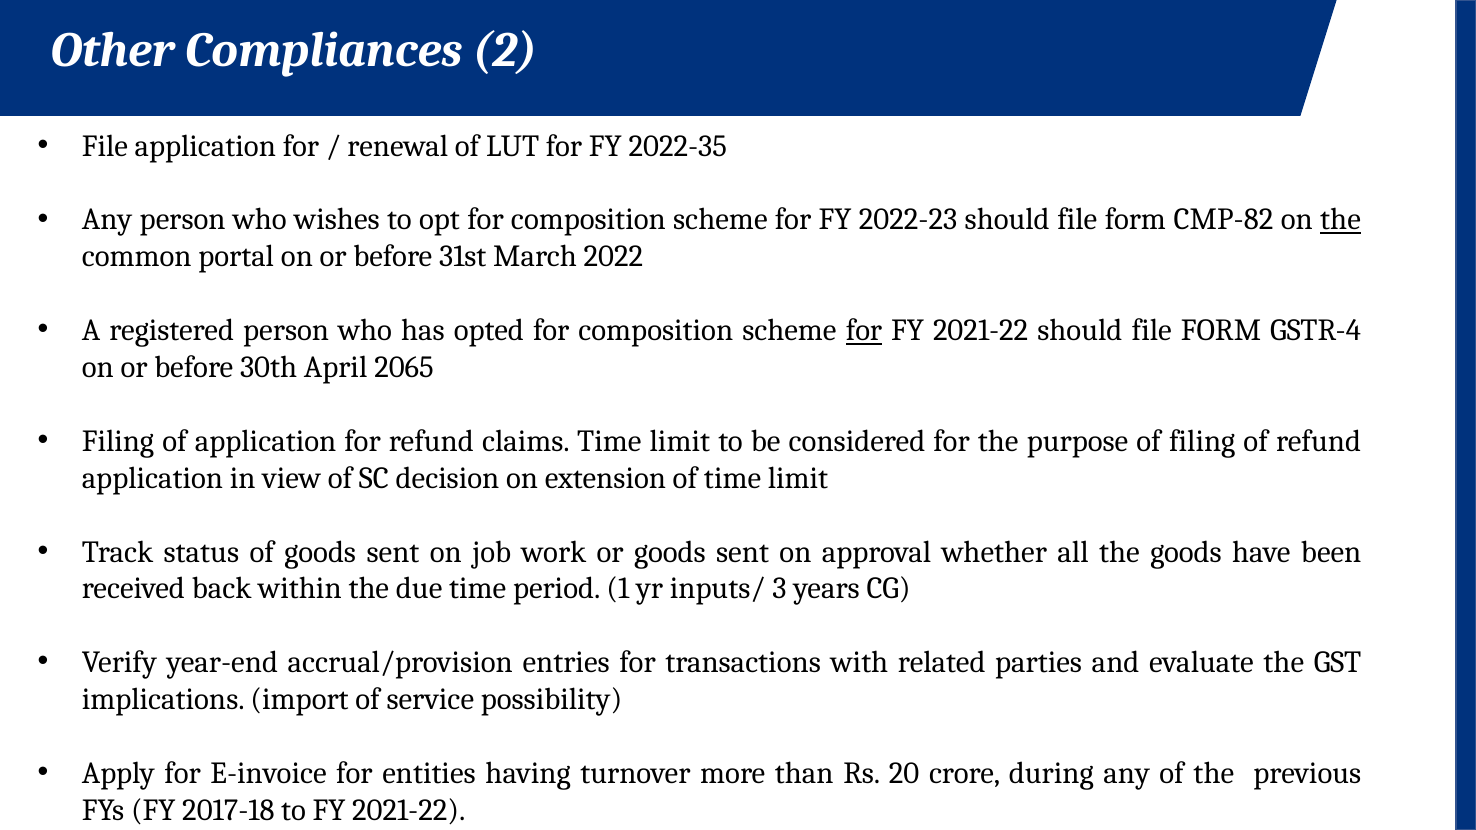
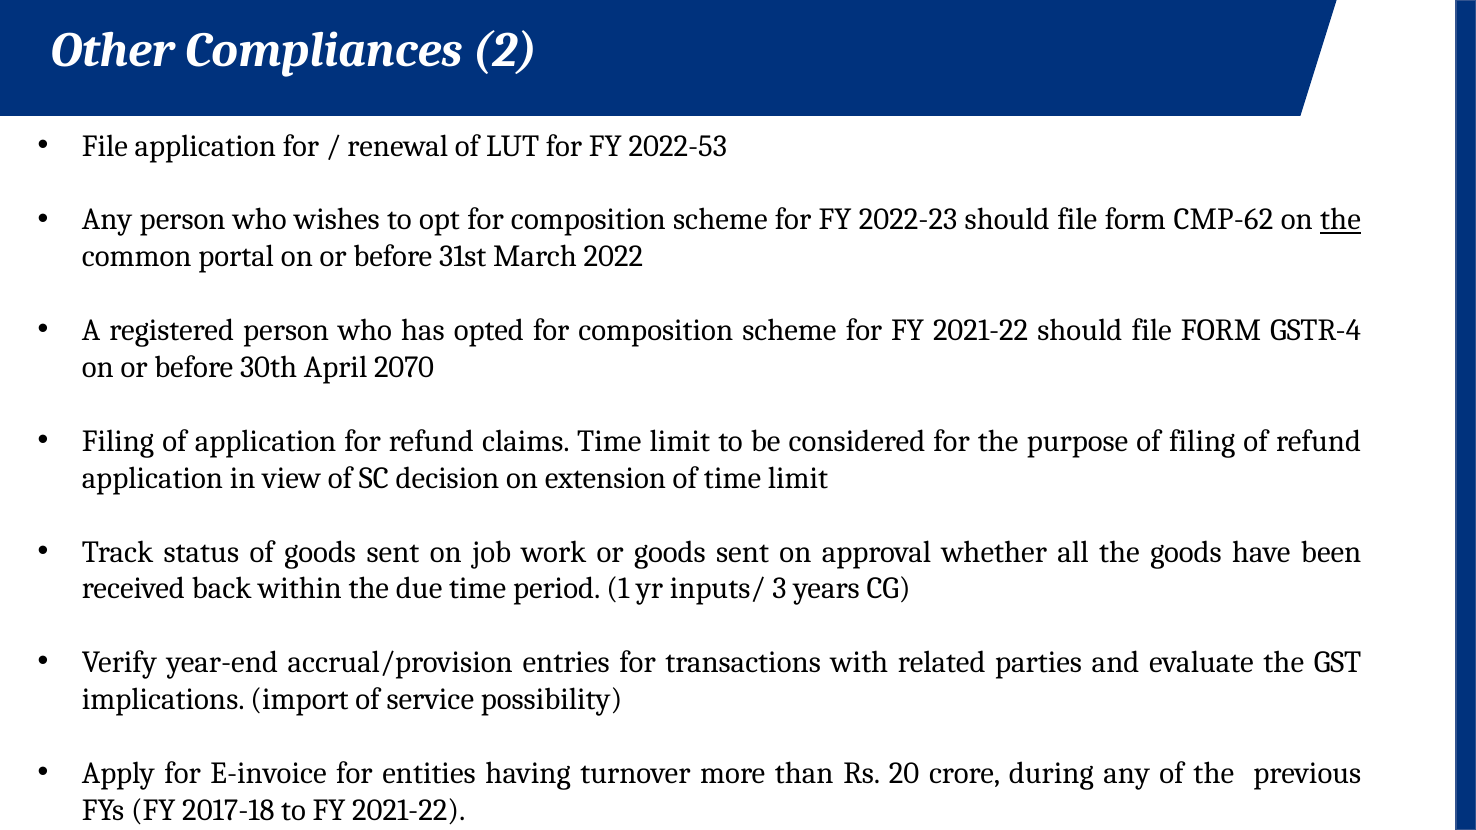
2022-35: 2022-35 -> 2022-53 (678, 146)
CMP-82: CMP-82 -> CMP-62 (1223, 220)
for underline: present -> none (864, 331)
2065: 2065 -> 2070 (404, 367)
